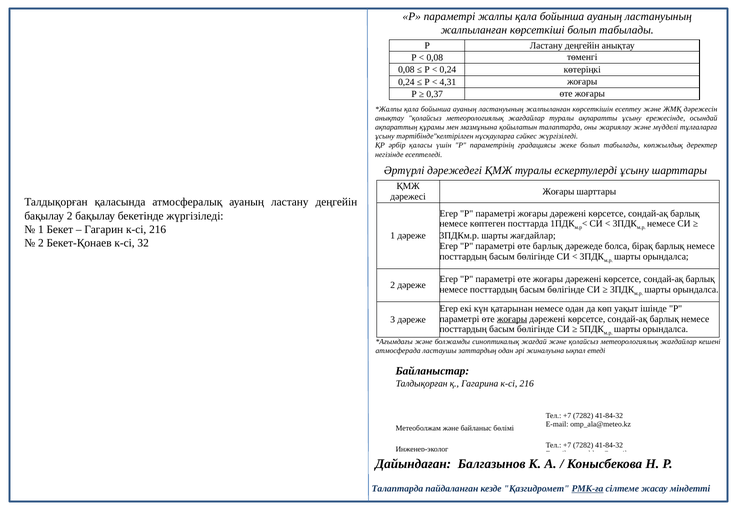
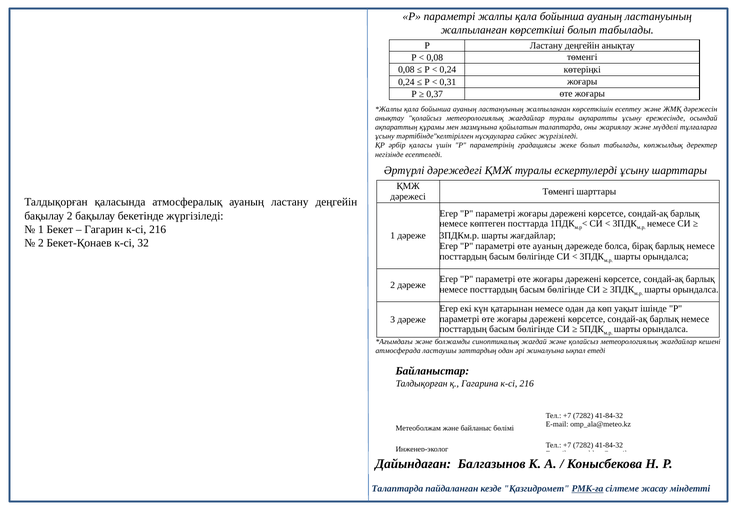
4,31: 4,31 -> 0,31 (448, 82)
Жоғары: Жоғары -> Төменгі (559, 192)
өте барлық: барлық -> ауаның (548, 246)
жоғары underline: present -> none (512, 319)
